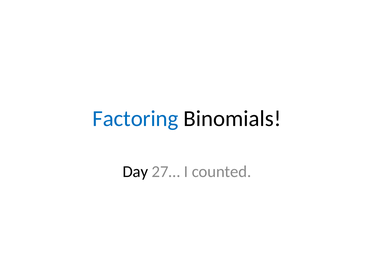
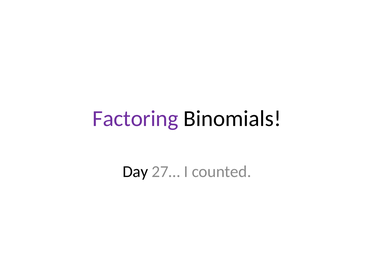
Factoring colour: blue -> purple (135, 119)
